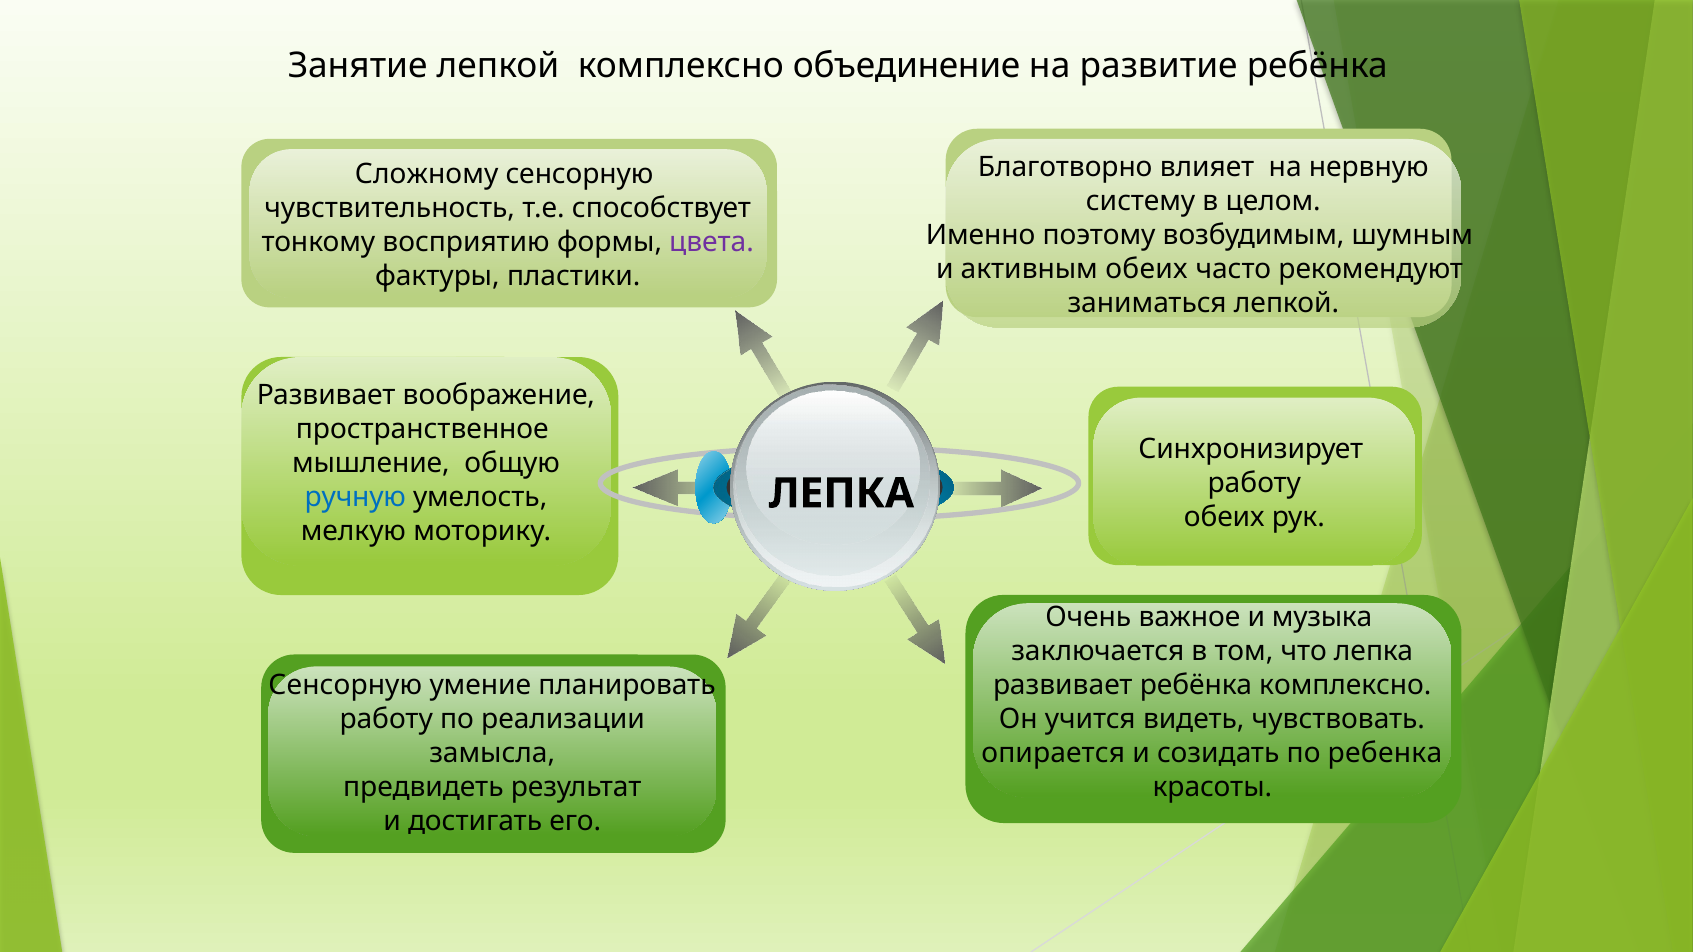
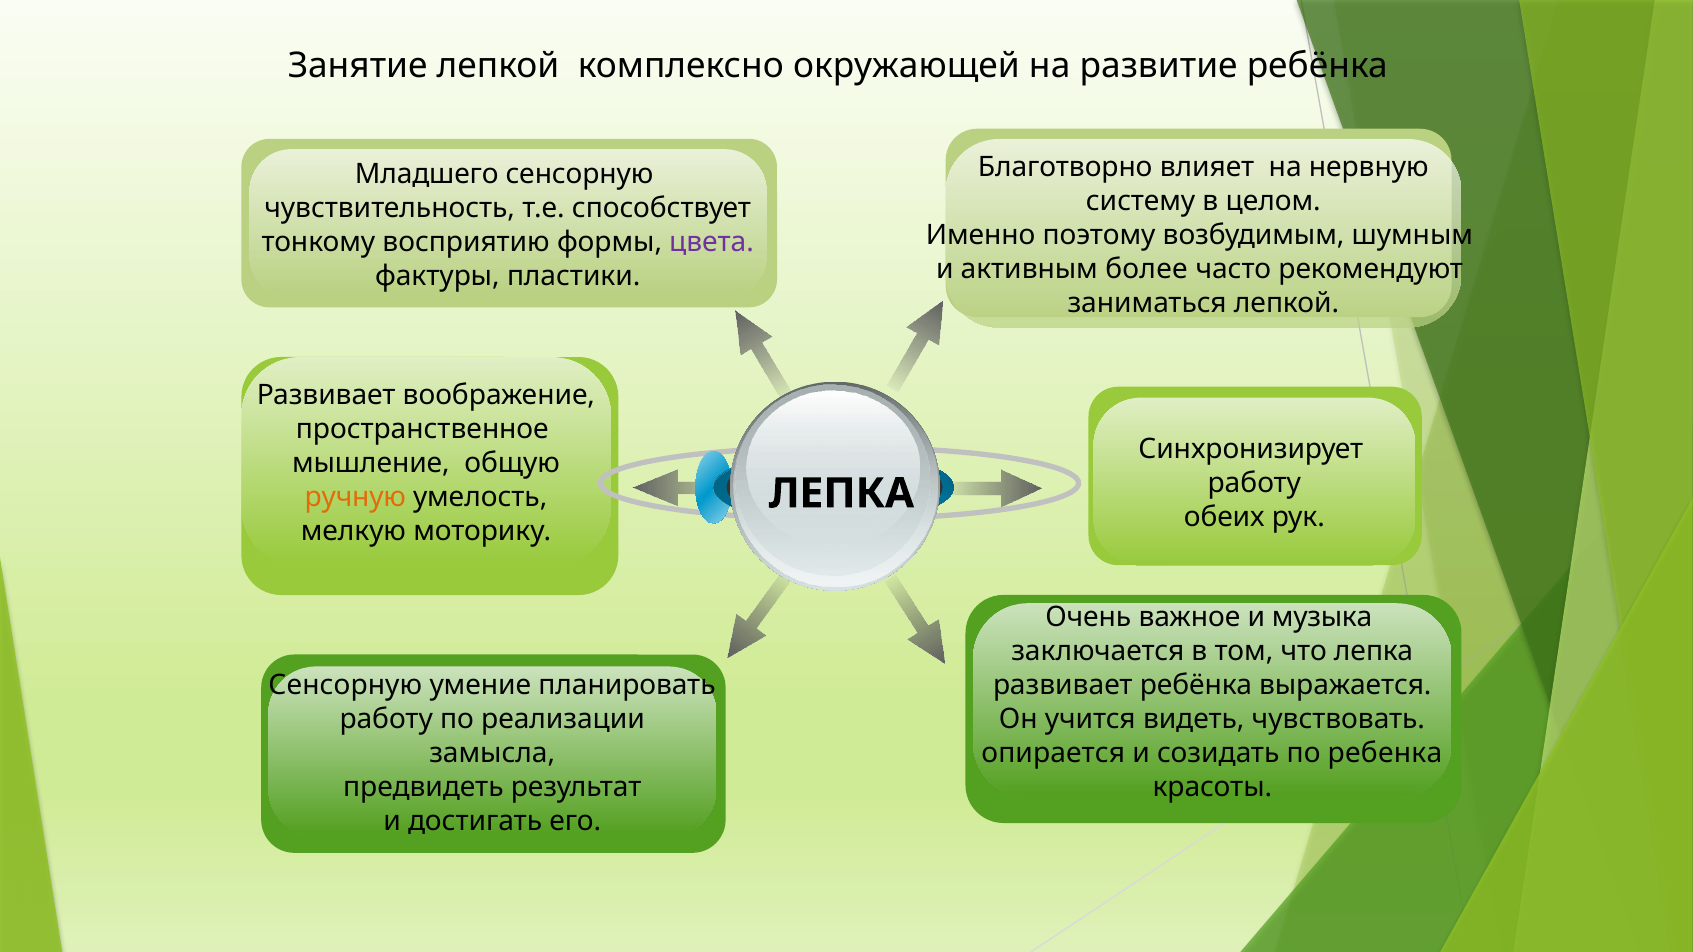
объединение: объединение -> окружающей (906, 66)
Сложному: Сложному -> Младшего (427, 175)
активным обеих: обеих -> более (1147, 269)
ручную colour: blue -> orange (355, 497)
ребёнка комплексно: комплексно -> выражается (1345, 686)
